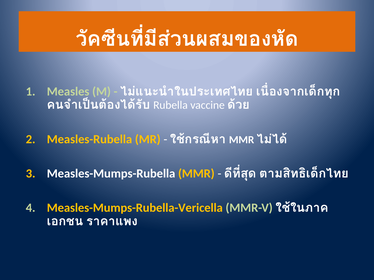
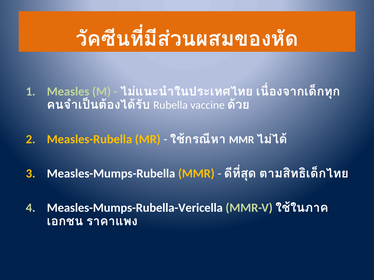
Measles-Mumps-Rubella-Vericella colour: yellow -> white (135, 208)
